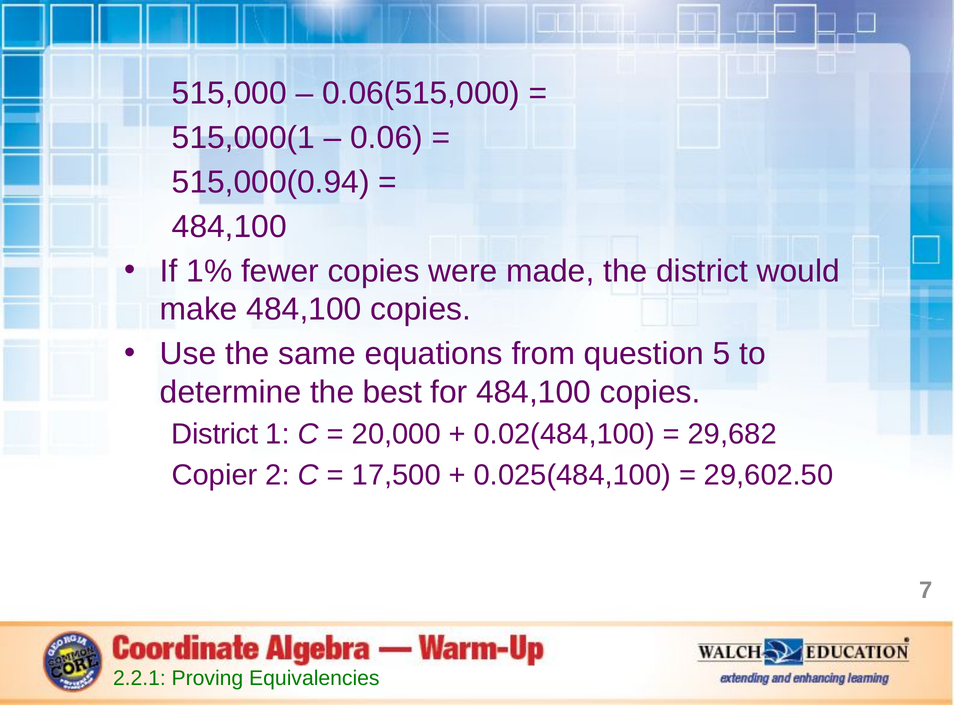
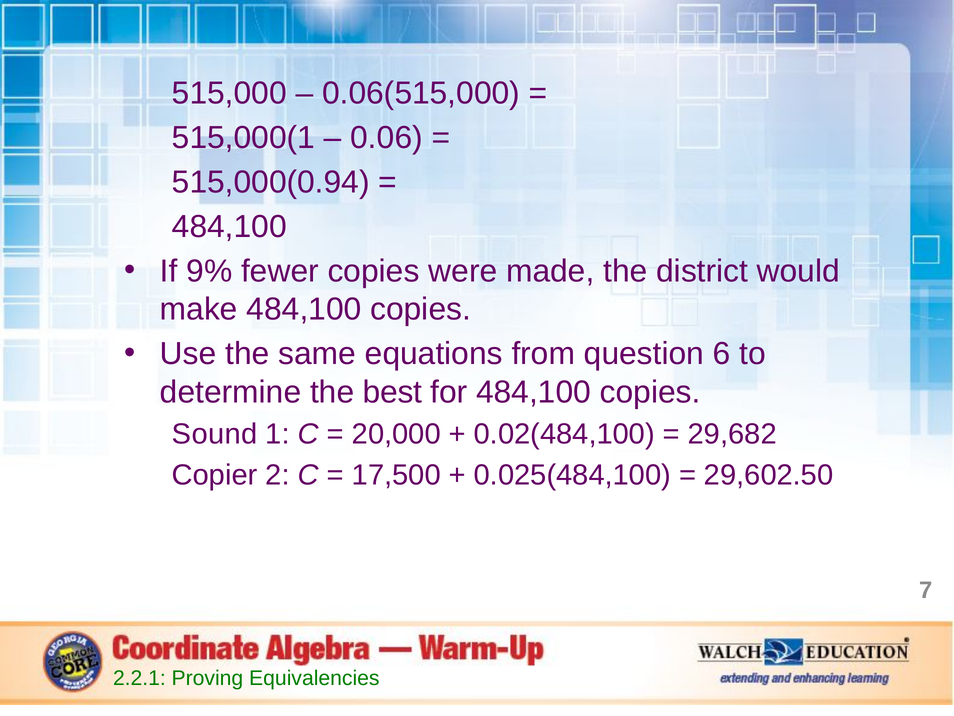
1%: 1% -> 9% (209, 271)
5: 5 -> 6 (722, 354)
District: District -> Sound (215, 434)
